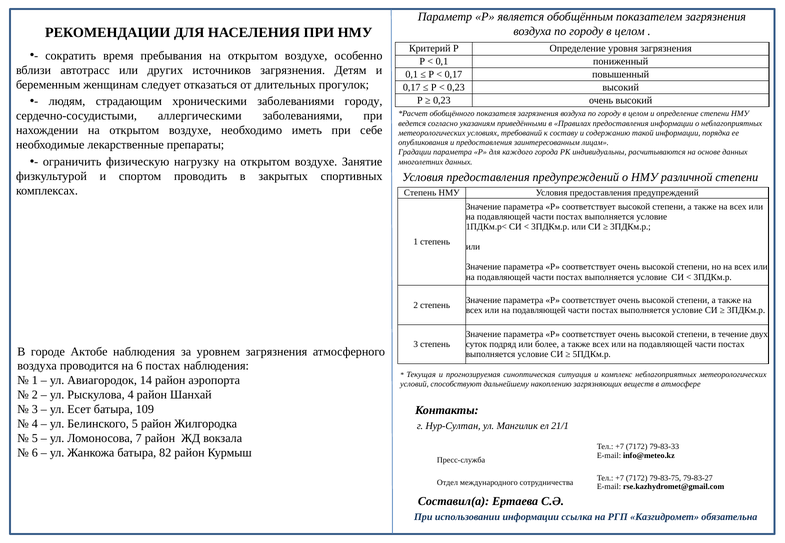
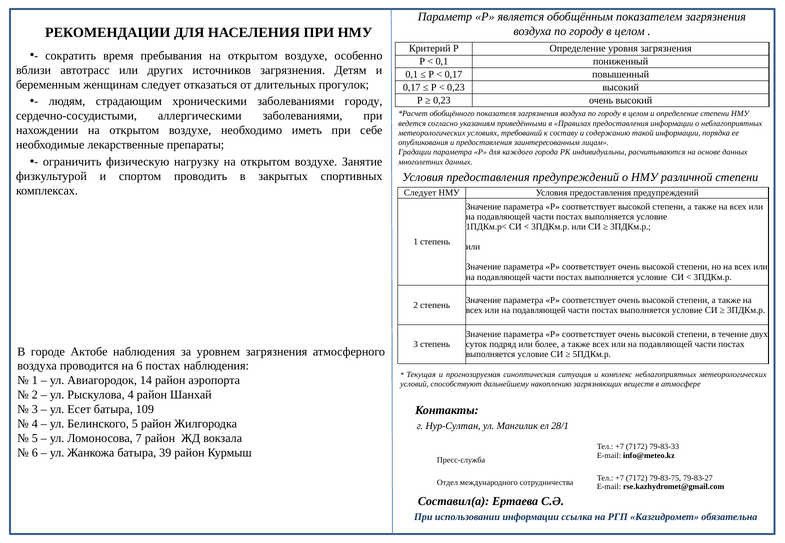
Степень: Степень -> Следует (420, 193)
21/1: 21/1 -> 28/1 (560, 426)
82: 82 -> 39 (165, 453)
